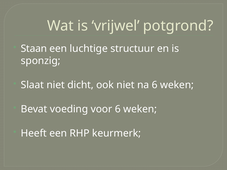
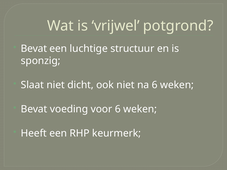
Staan: Staan -> Bevat (34, 49)
